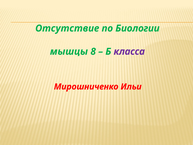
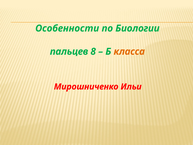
Отсутствие: Отсутствие -> Особенности (67, 28)
мышцы: мышцы -> пальцев (69, 51)
класса colour: purple -> orange (129, 51)
